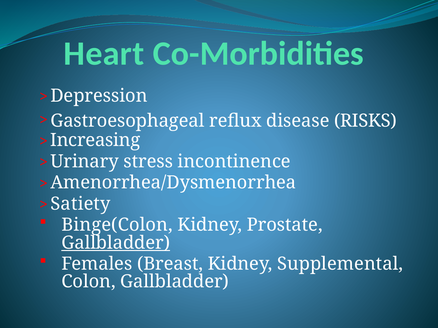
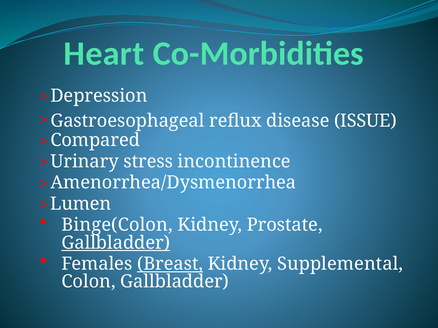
RISKS: RISKS -> ISSUE (365, 121)
Increasing: Increasing -> Compared (95, 140)
Satiety: Satiety -> Lumen (81, 204)
Breast underline: none -> present (170, 264)
